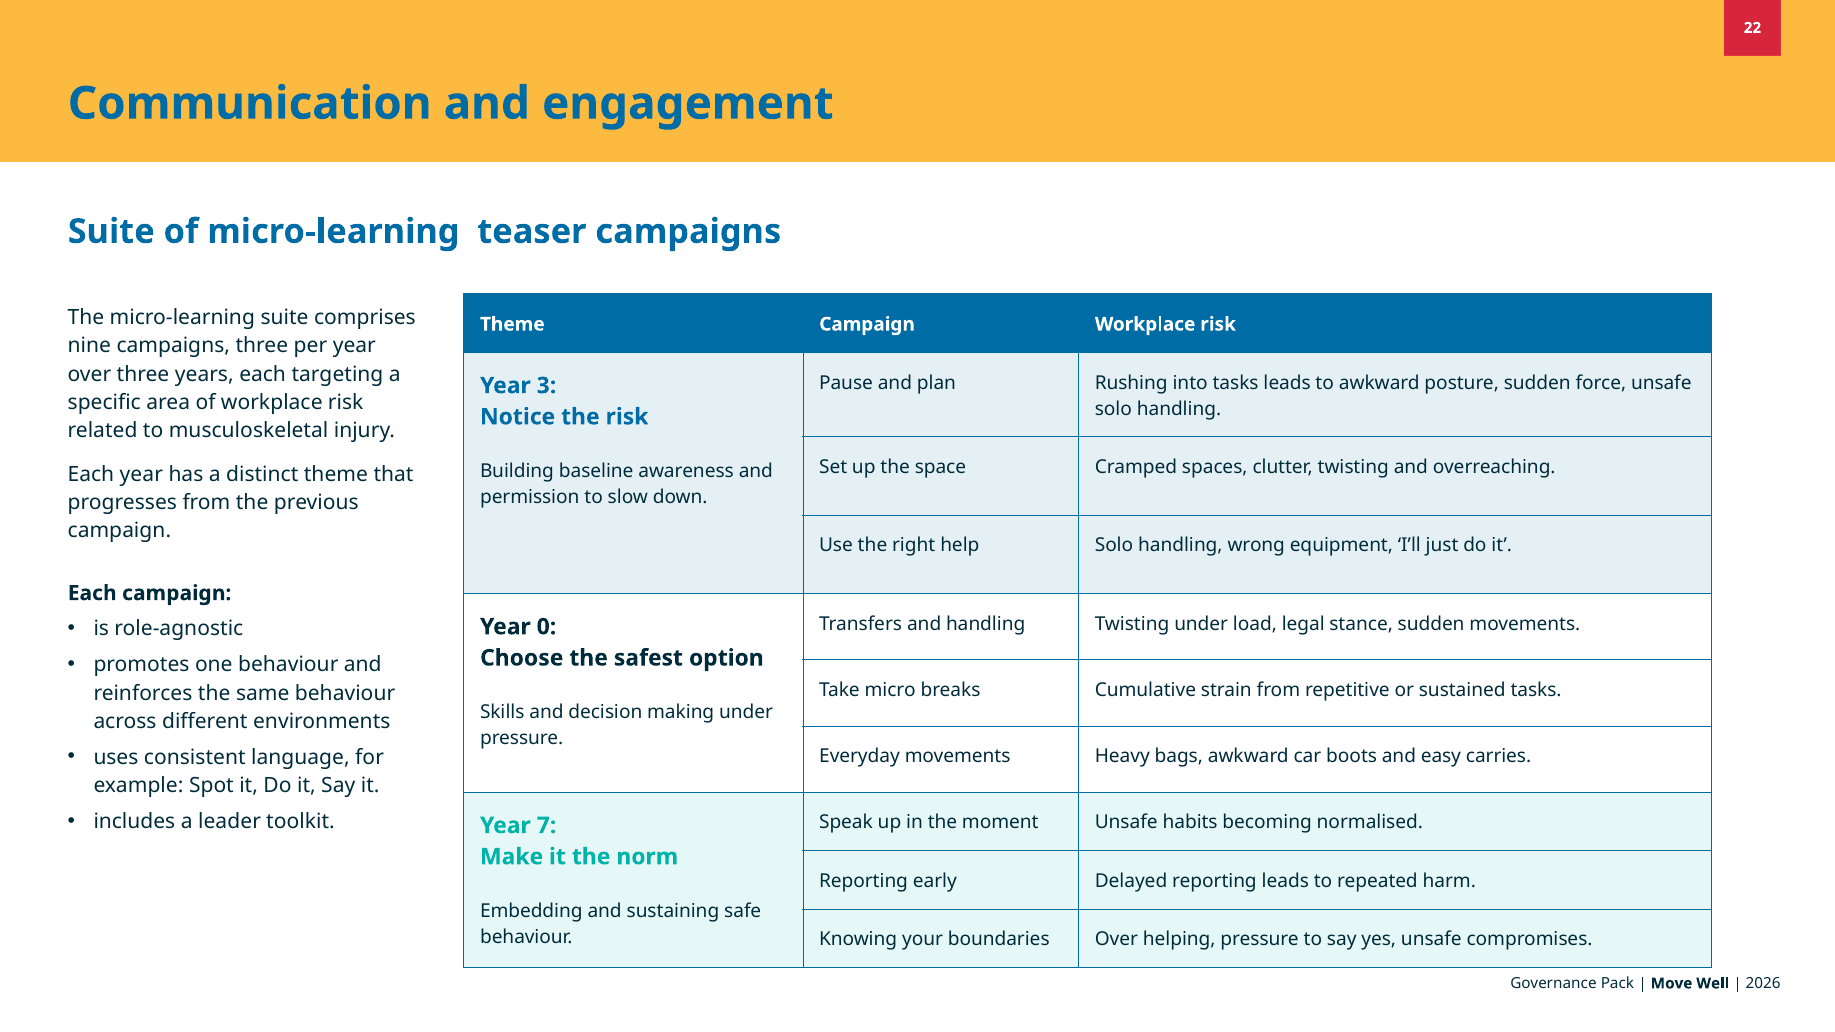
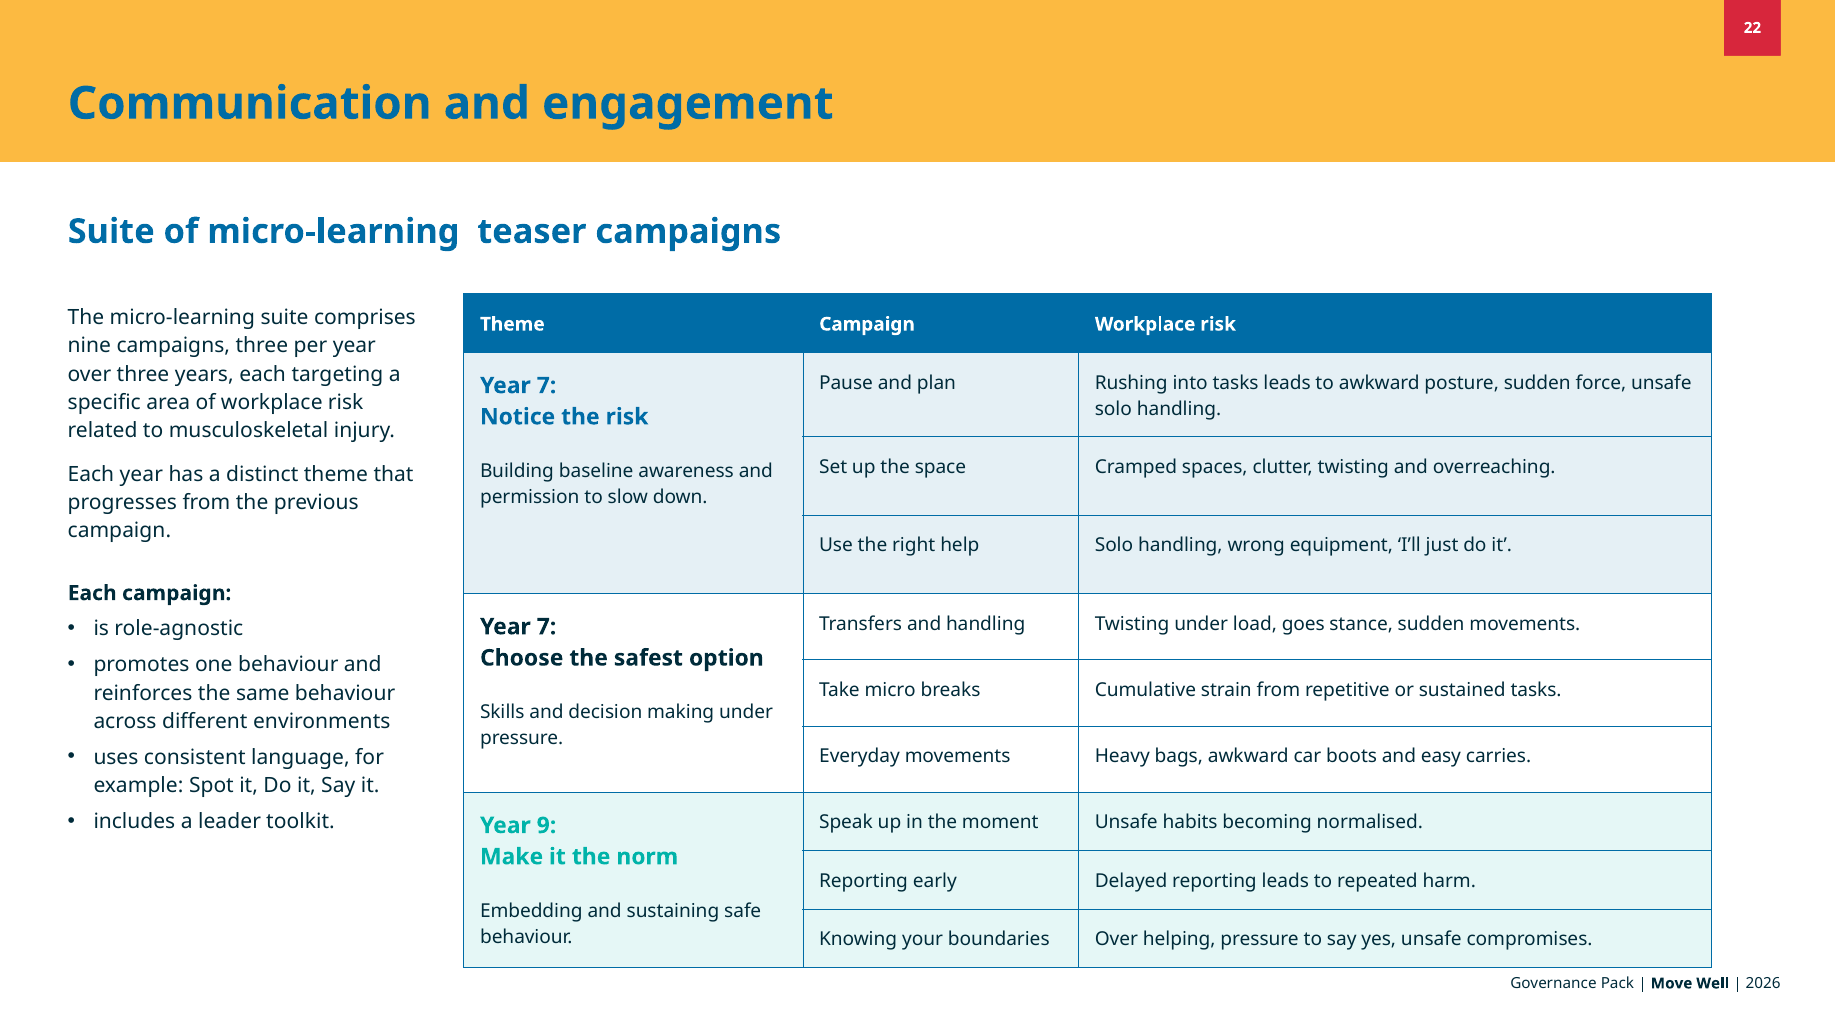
3: 3 -> 7 (546, 386)
legal: legal -> goes (1303, 624)
0: 0 -> 7 (546, 627)
7: 7 -> 9 (546, 826)
